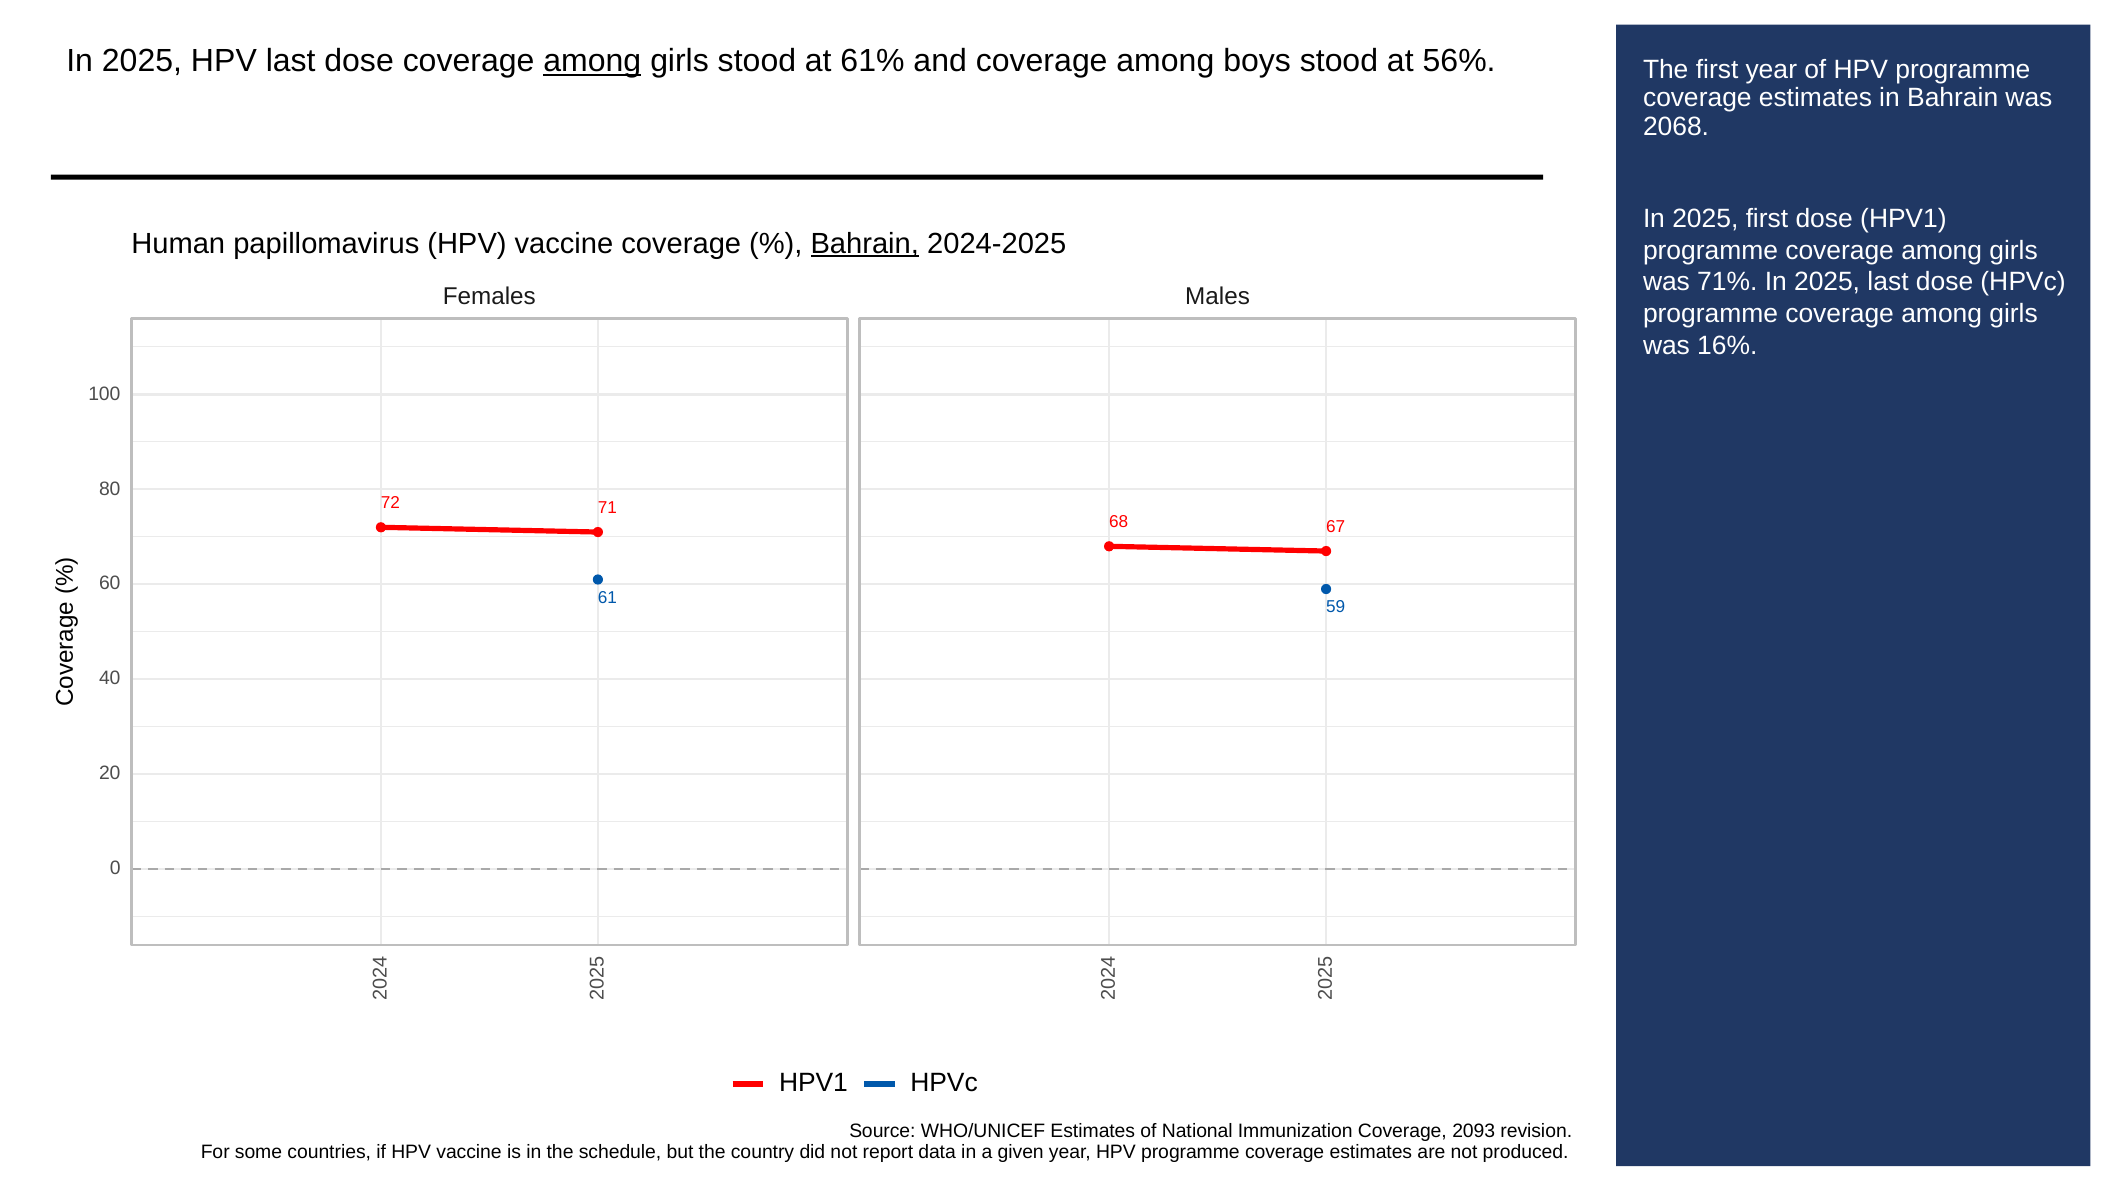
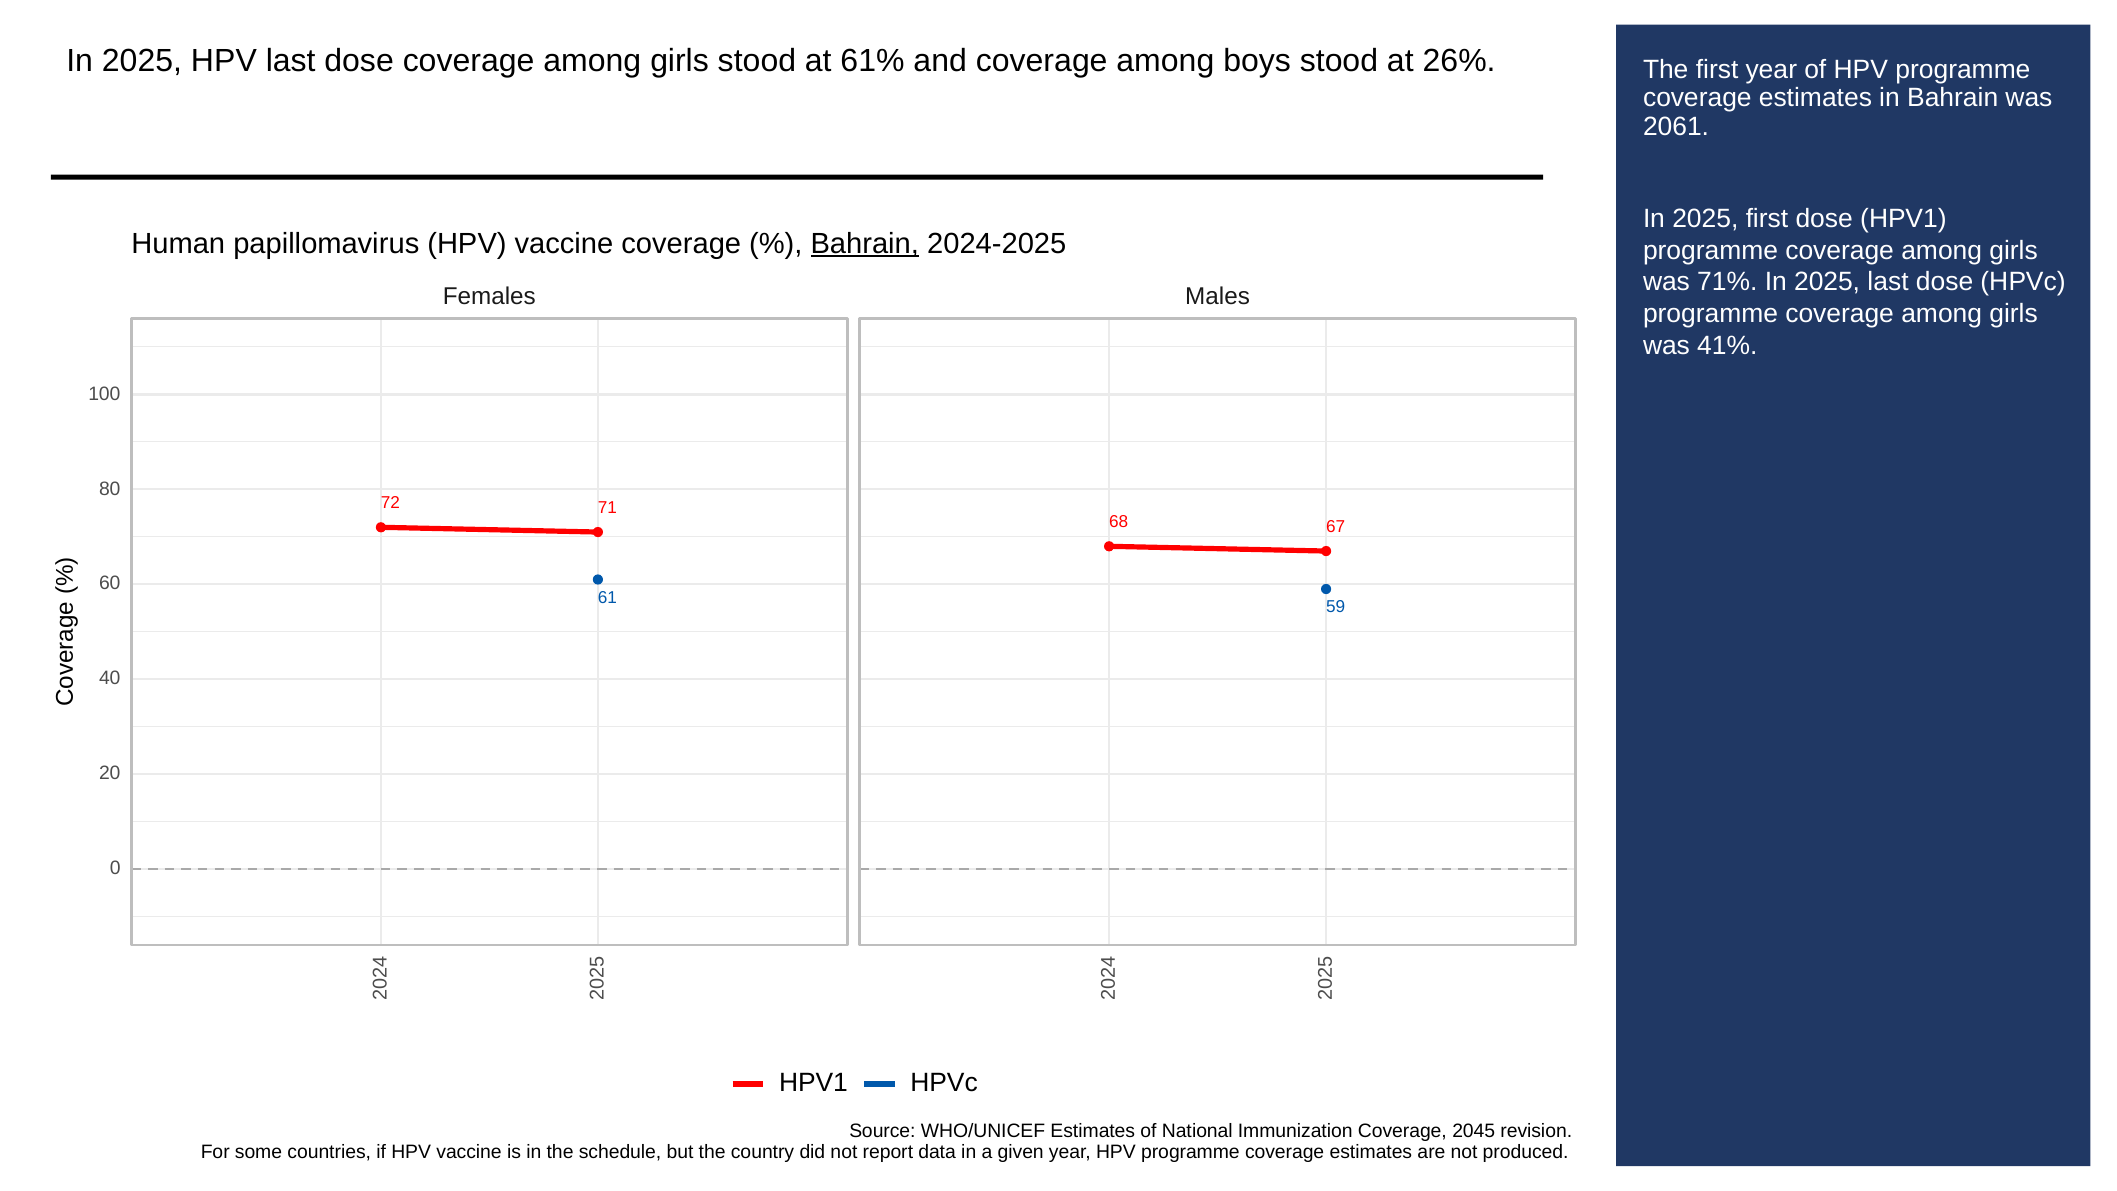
among underline: present -> none (592, 61)
56%: 56% -> 26% (1459, 61)
2068: 2068 -> 2061 (1676, 127)
16%: 16% -> 41% (1727, 346)
2093: 2093 -> 2045 (1474, 1131)
